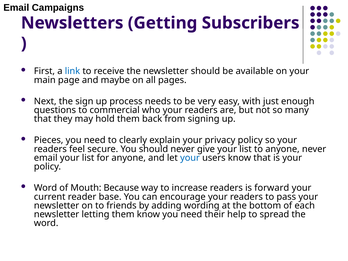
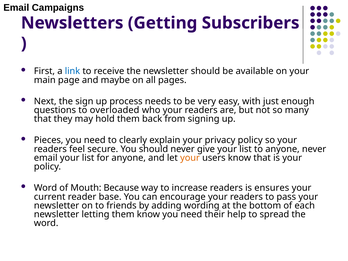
commercial: commercial -> overloaded (115, 110)
your colour: blue -> orange (190, 158)
forward: forward -> ensures (272, 188)
